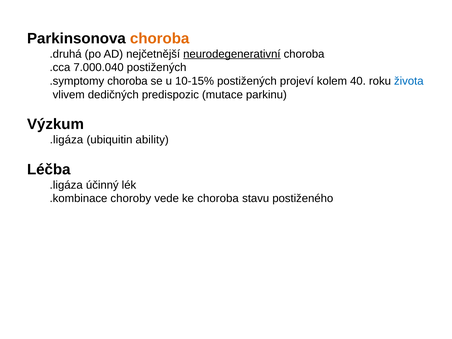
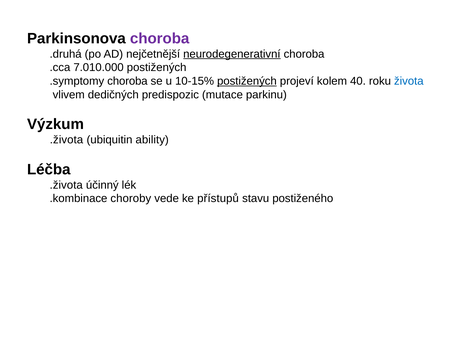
choroba colour: orange -> purple (160, 38)
7.000.040: 7.000.040 -> 7.010.000 (99, 68)
postižených underline: none -> present (247, 81)
.ligáza: .ligáza -> .života (66, 140)
.ligáza: .ligáza -> .života (66, 185)
ke choroba: choroba -> přístupů (218, 199)
